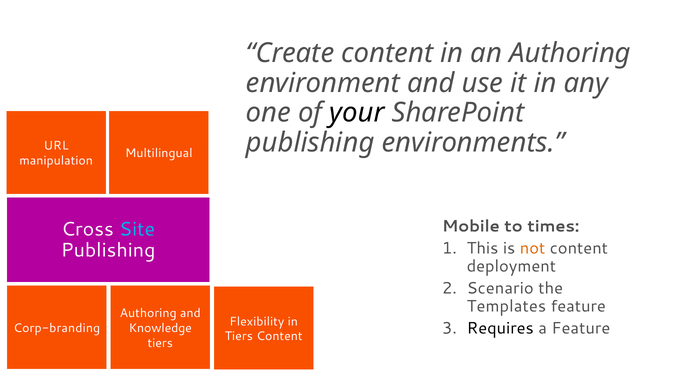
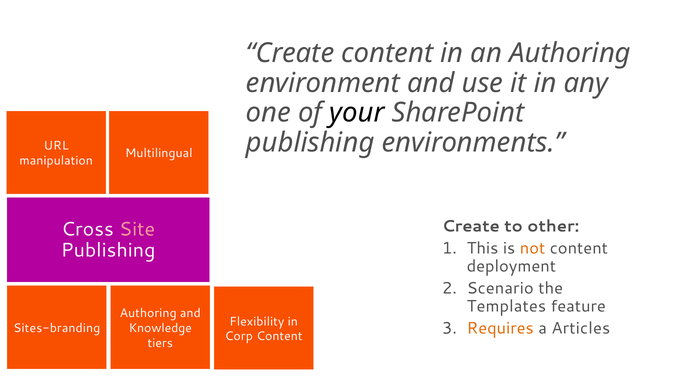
Mobile: Mobile -> Create (471, 227)
times: times -> other (553, 227)
Site colour: light blue -> pink (137, 229)
Requires colour: black -> orange (500, 328)
a Feature: Feature -> Articles (581, 328)
Corp-branding: Corp-branding -> Sites-branding (57, 328)
Tiers: Tiers -> Corp (239, 336)
